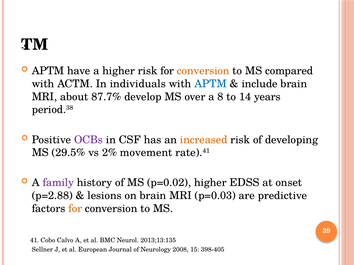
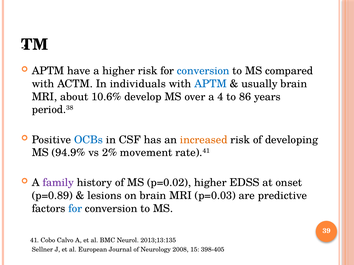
conversion colour: orange -> blue (203, 71)
include: include -> usually (260, 84)
87.7%: 87.7% -> 10.6% (106, 97)
8: 8 -> 4 (220, 97)
14: 14 -> 86 (245, 97)
OCBs colour: purple -> blue (89, 140)
29.5%: 29.5% -> 94.9% (69, 153)
p=2.88: p=2.88 -> p=0.89 (52, 196)
for colour: orange -> blue (75, 209)
